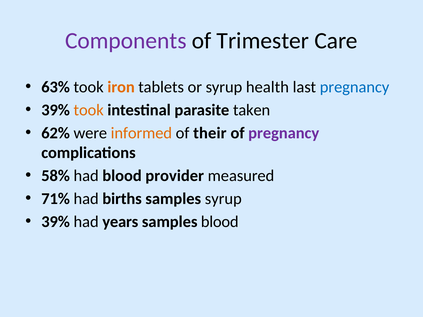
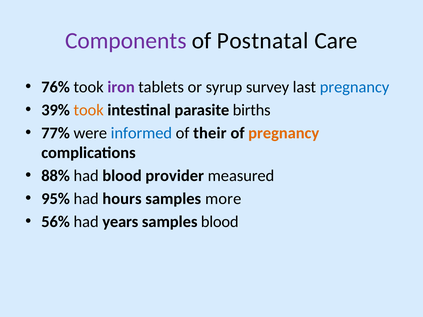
Trimester: Trimester -> Postnatal (263, 41)
63%: 63% -> 76% (56, 87)
iron colour: orange -> purple (121, 87)
health: health -> survey (268, 87)
taken: taken -> births (252, 110)
62%: 62% -> 77% (56, 133)
informed colour: orange -> blue (141, 133)
pregnancy colour: purple -> orange (284, 133)
58%: 58% -> 88% (56, 176)
71%: 71% -> 95% (56, 199)
births: births -> hours (122, 199)
samples syrup: syrup -> more (223, 199)
39%: 39% -> 56% (56, 222)
